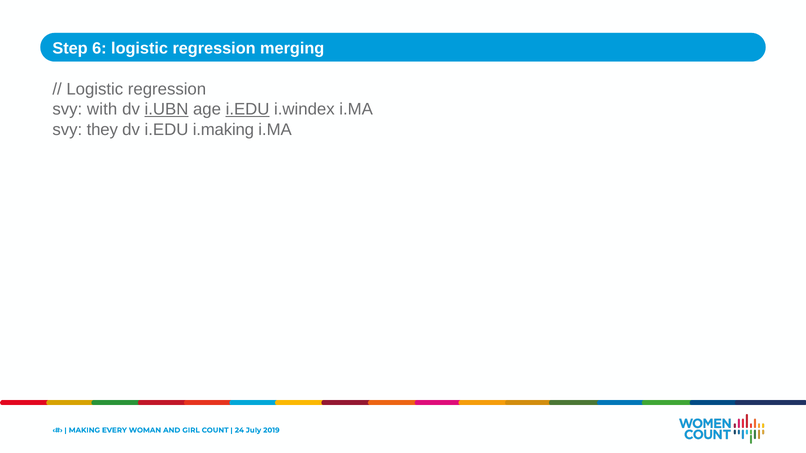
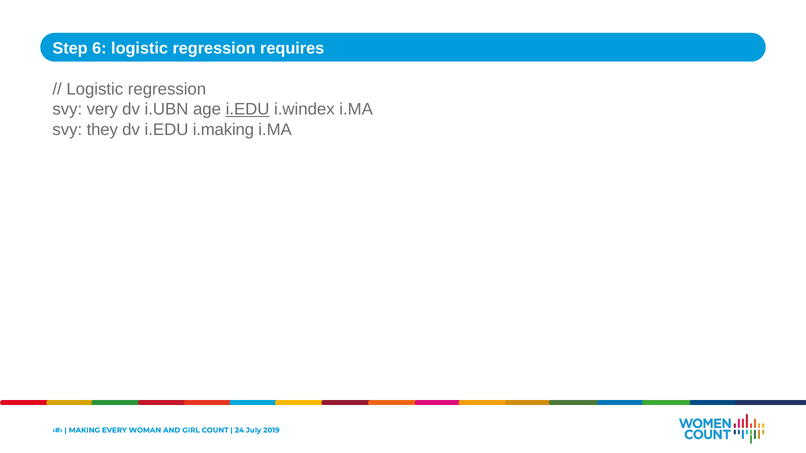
merging: merging -> requires (292, 48)
with: with -> very (102, 109)
i.UBN underline: present -> none (167, 109)
